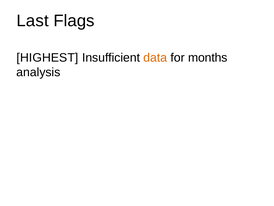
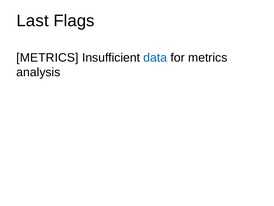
HIGHEST: HIGHEST -> METRICS (47, 57)
data colour: orange -> blue (155, 57)
for months: months -> metrics (208, 57)
